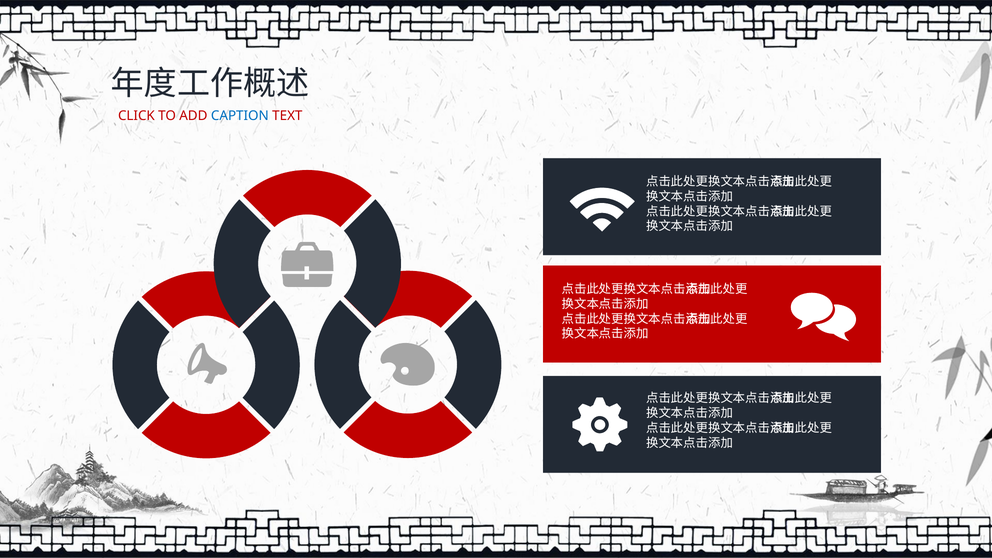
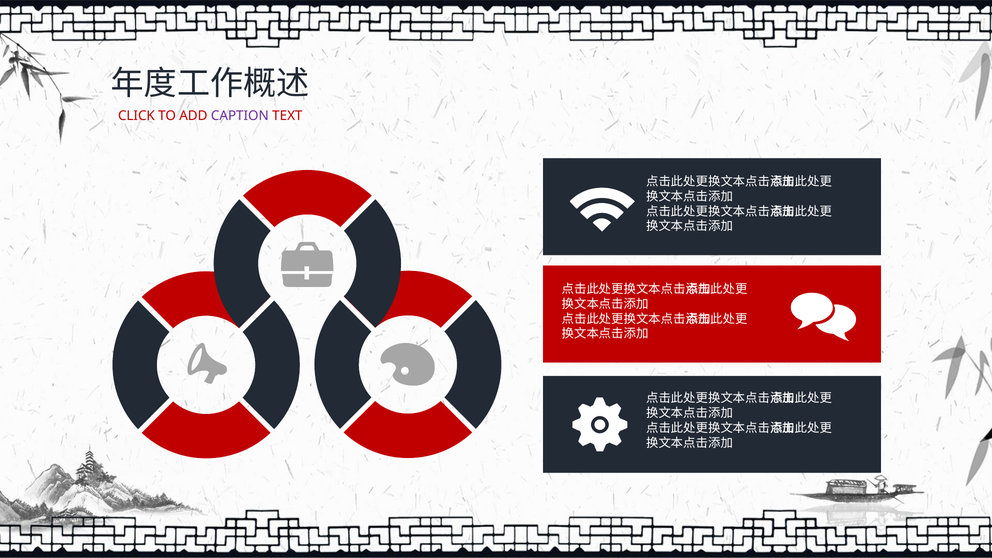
CAPTION colour: blue -> purple (240, 116)
